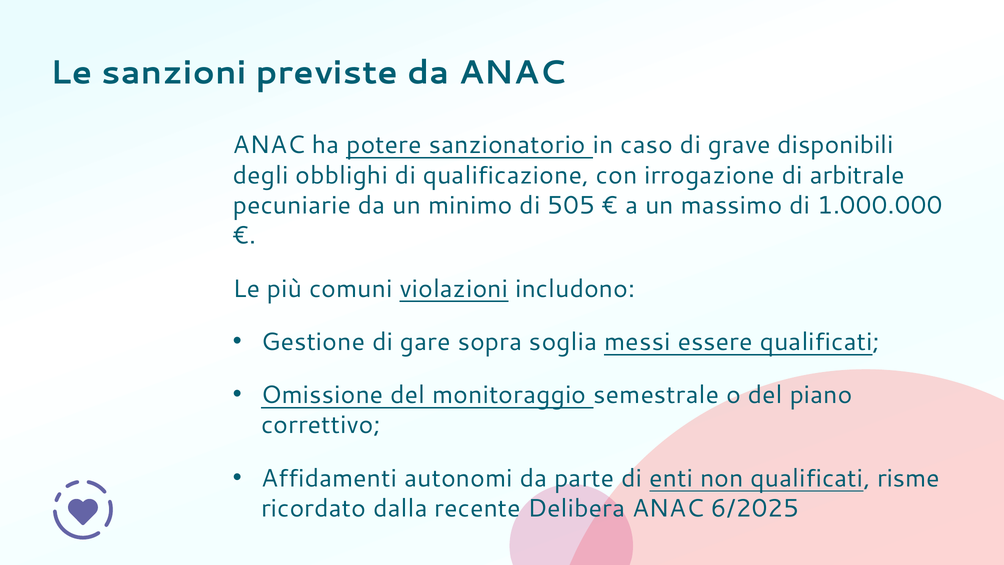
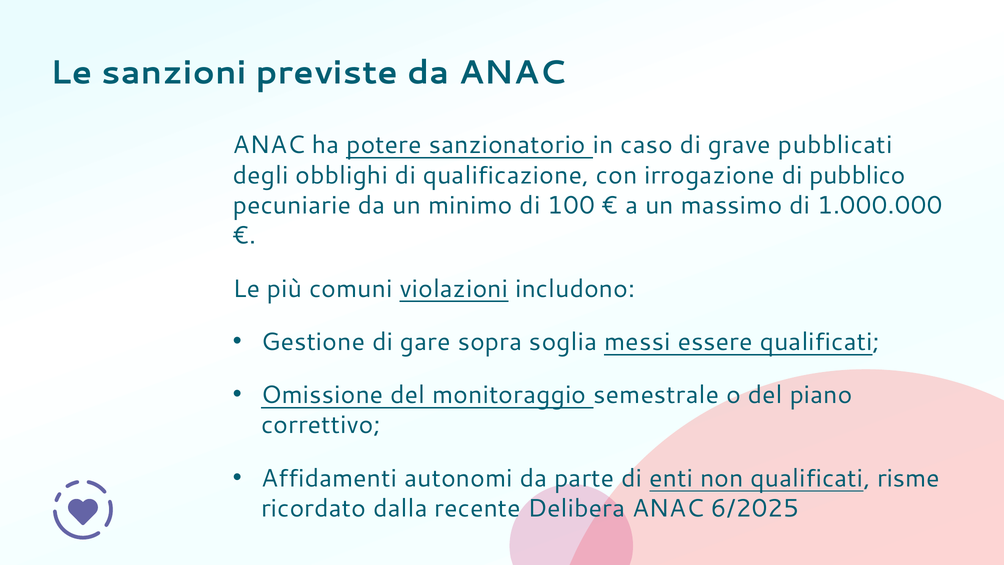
disponibili: disponibili -> pubblicati (835, 145)
arbitrale: arbitrale -> pubblico (857, 175)
505: 505 -> 100 (571, 205)
